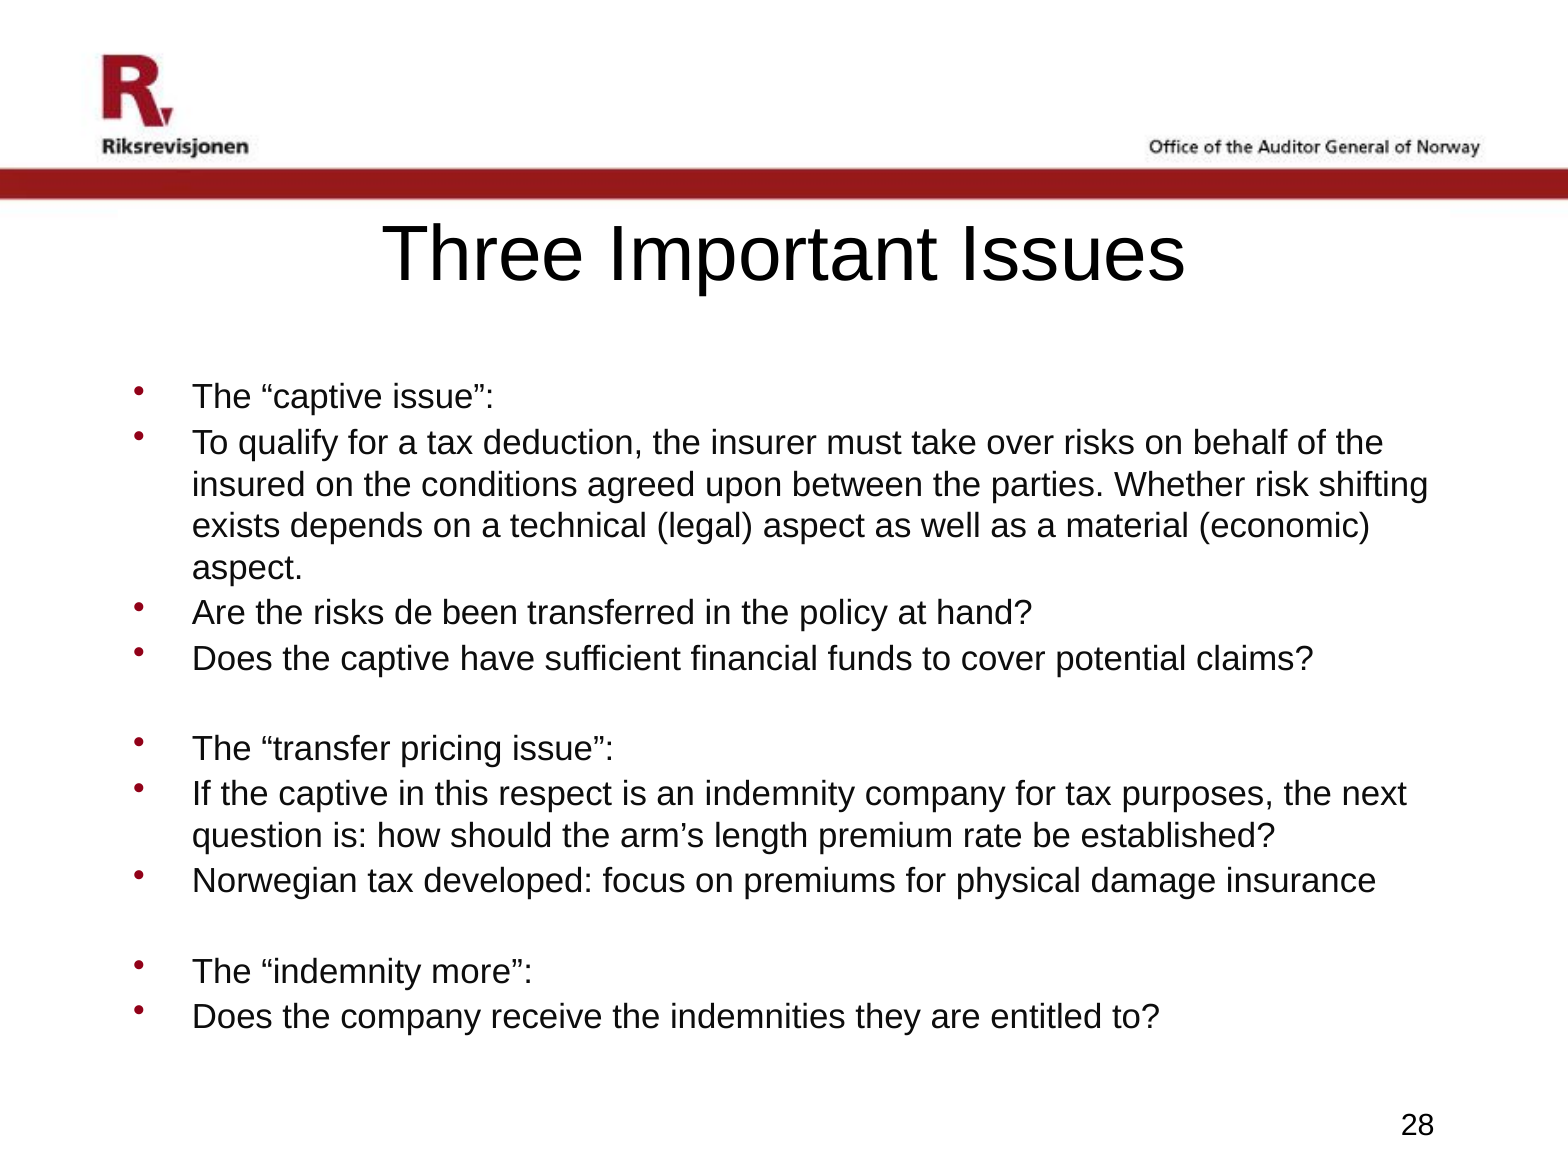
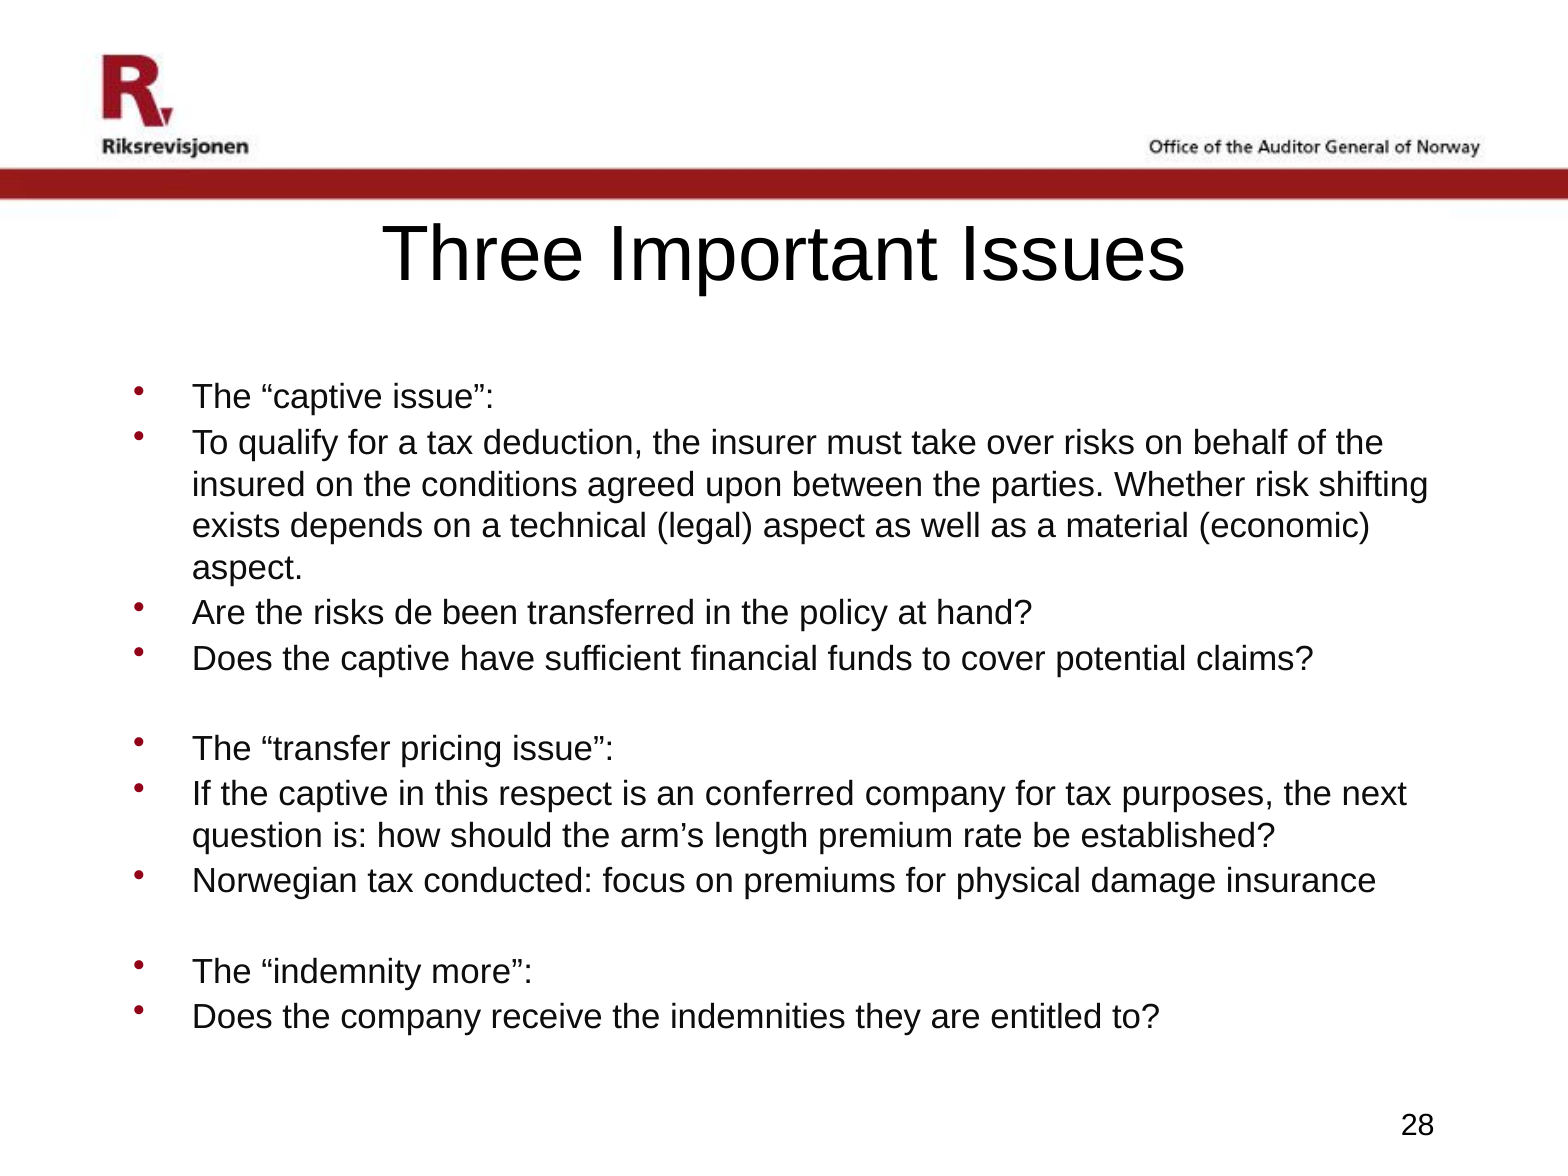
an indemnity: indemnity -> conferred (780, 794)
developed: developed -> conducted (508, 881)
